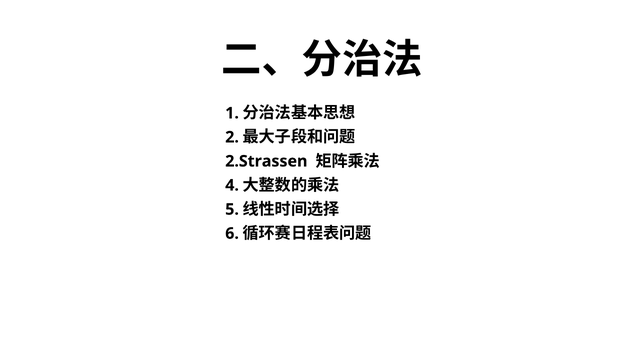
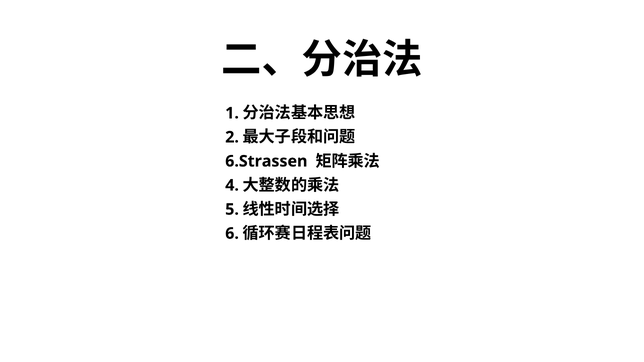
2.Strassen: 2.Strassen -> 6.Strassen (266, 161)
